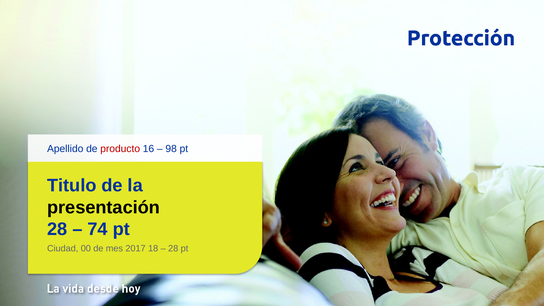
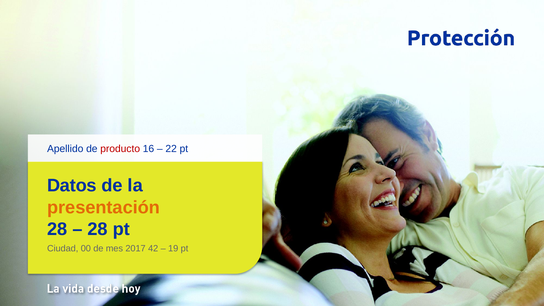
98: 98 -> 22 (171, 149)
Titulo: Titulo -> Datos (72, 186)
presentación colour: black -> orange (104, 207)
74: 74 -> 28 (98, 229)
18: 18 -> 42 (153, 249)
28: 28 -> 19 (173, 249)
